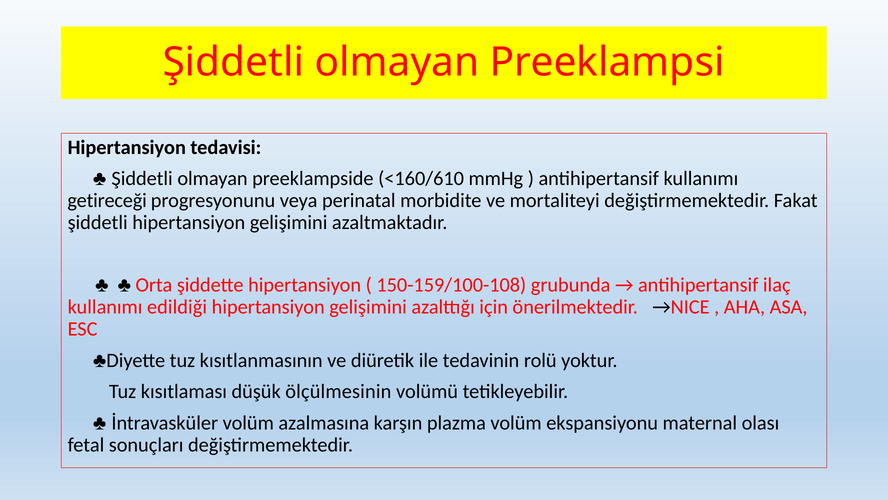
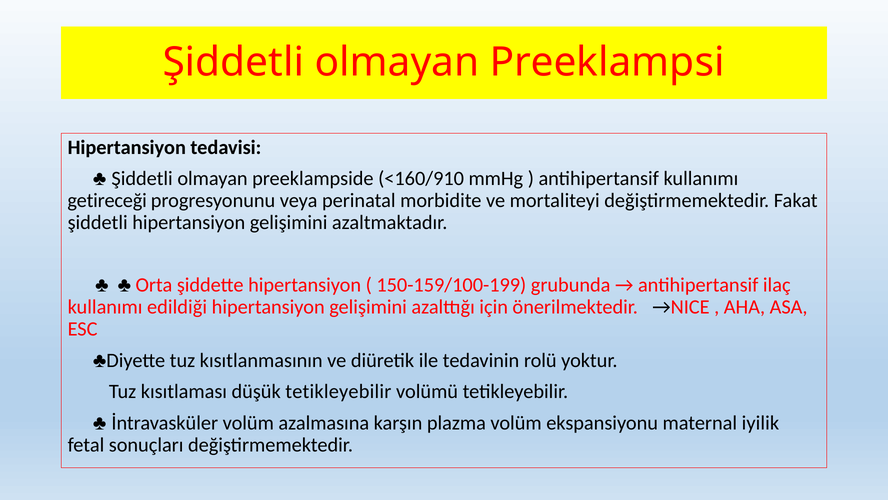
<160/610: <160/610 -> <160/910 (421, 178)
150-159/100-108: 150-159/100-108 -> 150-159/100-199 (451, 285)
düşük ölçülmesinin: ölçülmesinin -> tetikleyebilir (338, 391)
olası: olası -> iyilik (760, 422)
